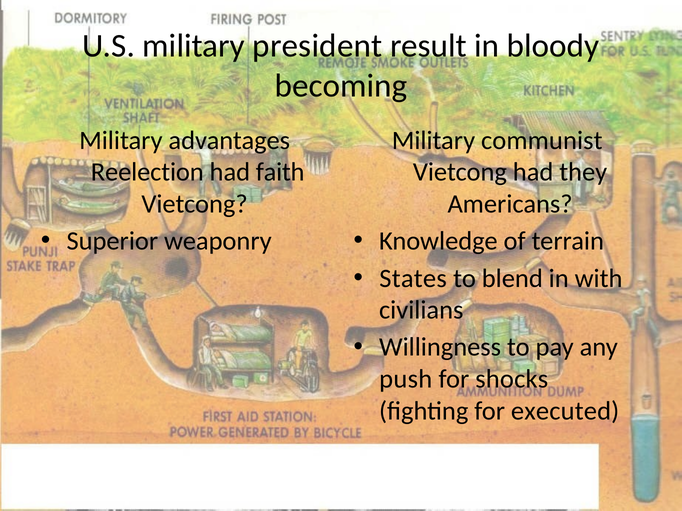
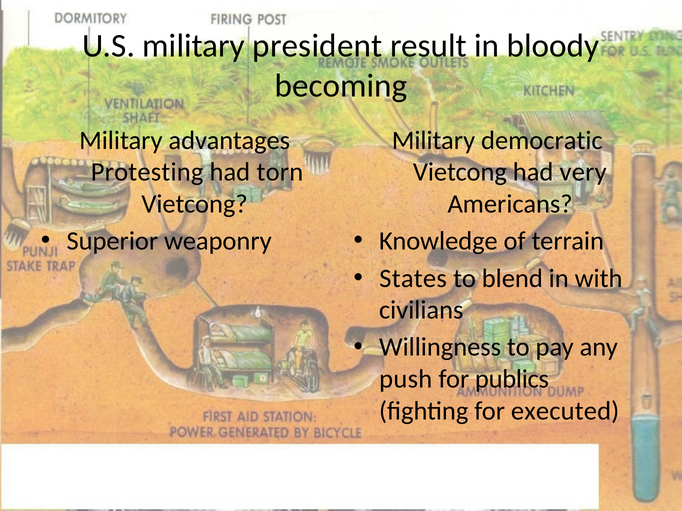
communist: communist -> democratic (542, 141)
Reelection: Reelection -> Protesting (147, 172)
faith: faith -> torn (280, 172)
they: they -> very (583, 172)
shocks: shocks -> publics (512, 379)
